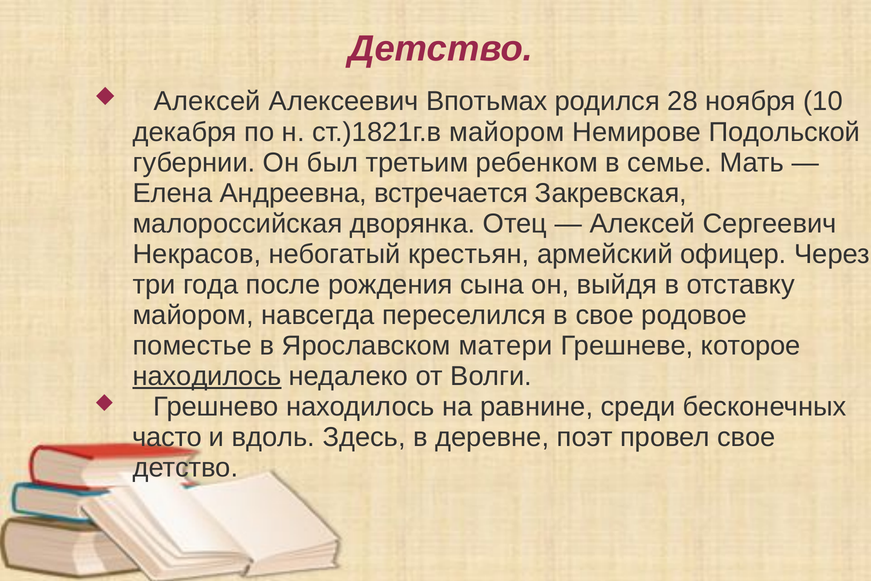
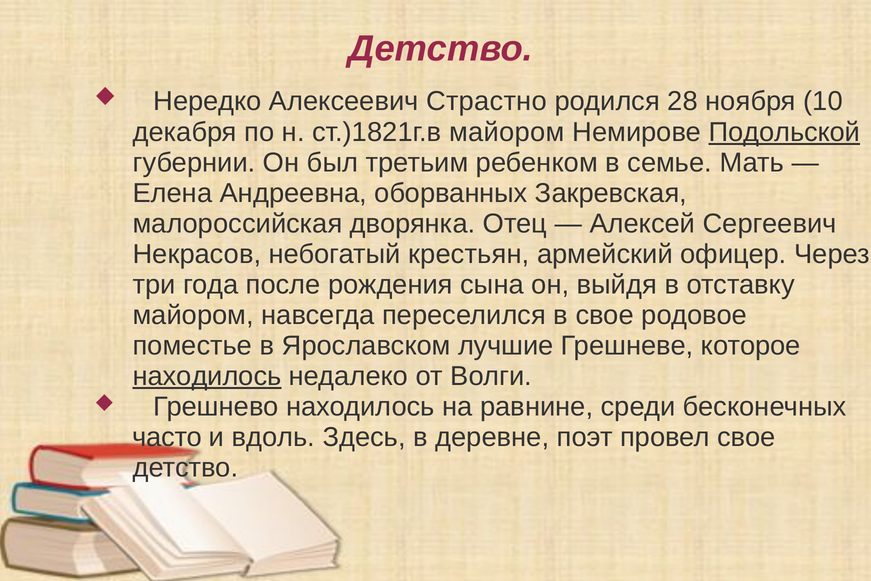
Алексей: Алексей -> Нередко (207, 101)
Впотьмах: Впотьмах -> Страстно (486, 101)
Подольской underline: none -> present (784, 132)
встречается: встречается -> оборванных (451, 193)
матери: матери -> лучшие (506, 346)
